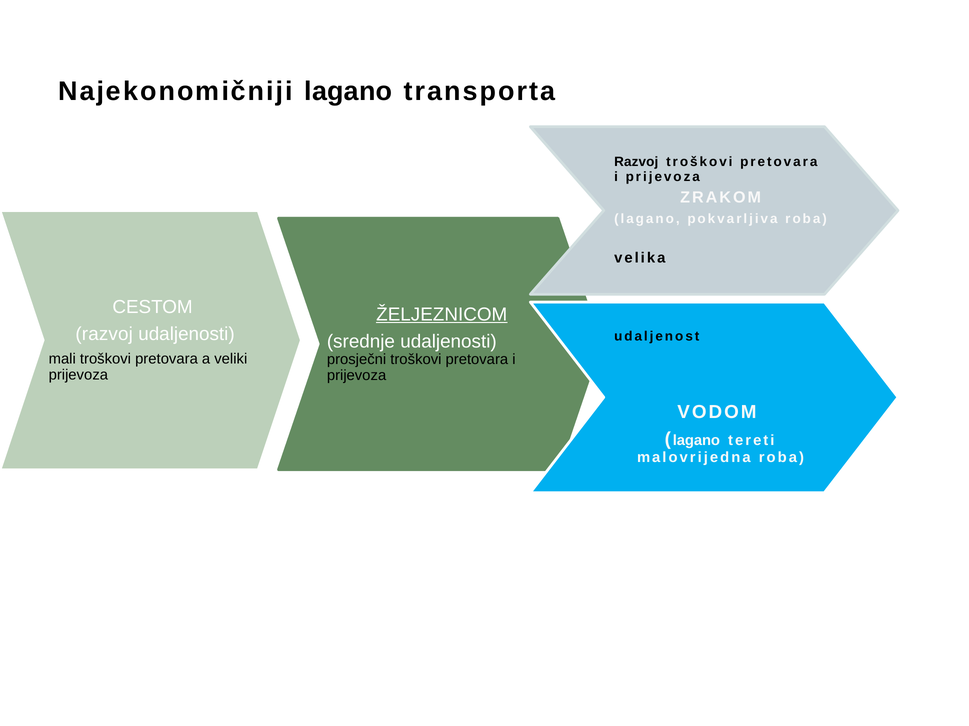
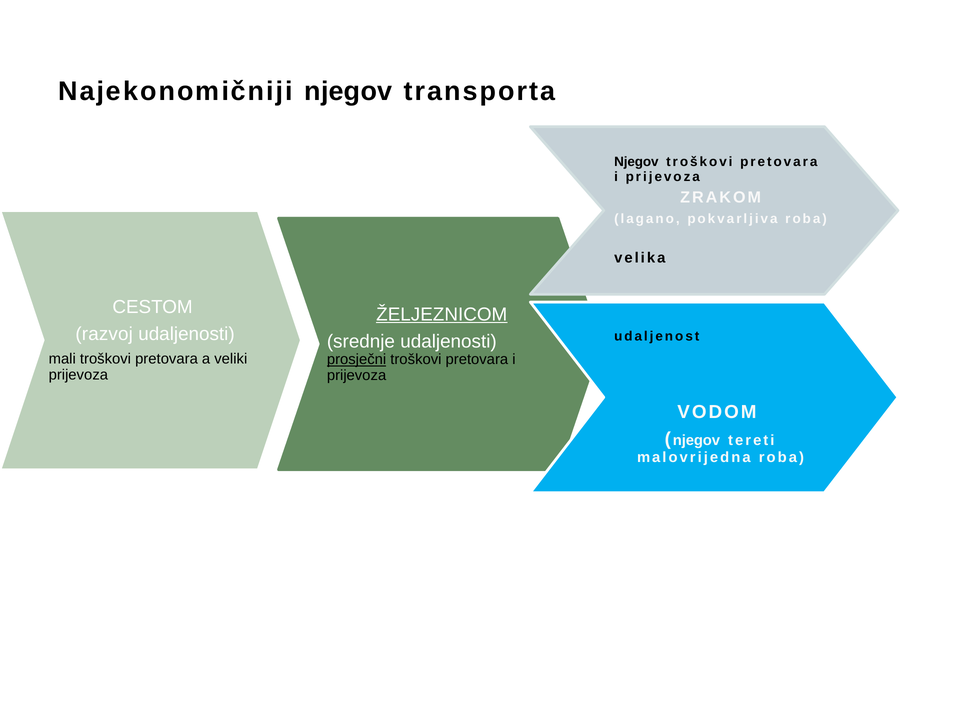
Najekonomičniji lagano: lagano -> njegov (348, 92)
Razvoj: Razvoj -> Njegov (636, 162)
prosječni underline: none -> present (357, 360)
lagano: lagano -> njegov (696, 441)
